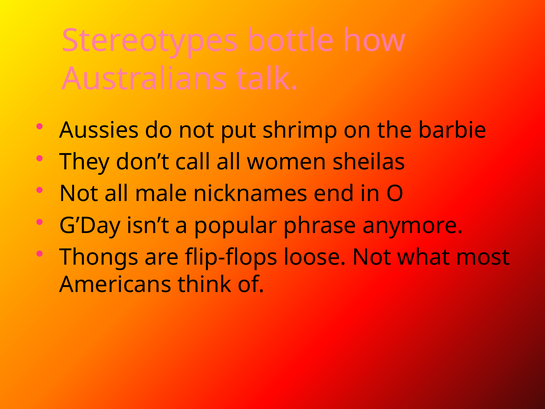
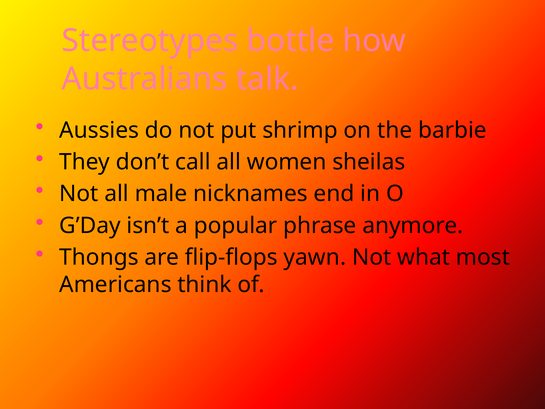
loose: loose -> yawn (315, 257)
